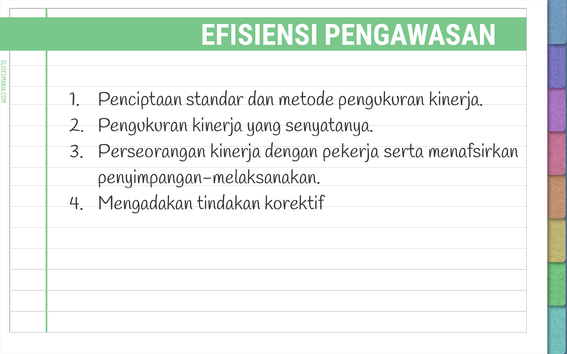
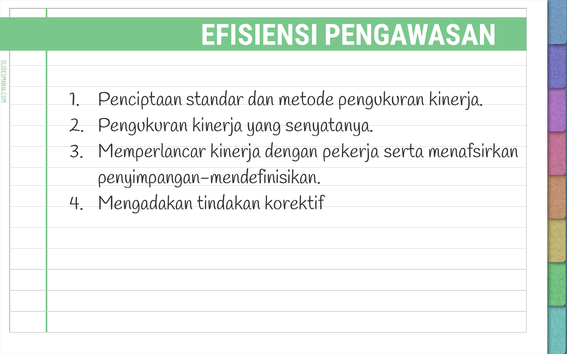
Perseorangan: Perseorangan -> Memperlancar (152, 151)
penyimpangan-melaksanakan: penyimpangan-melaksanakan -> penyimpangan-mendefinisikan (209, 177)
